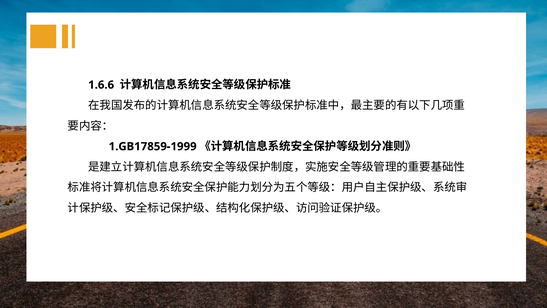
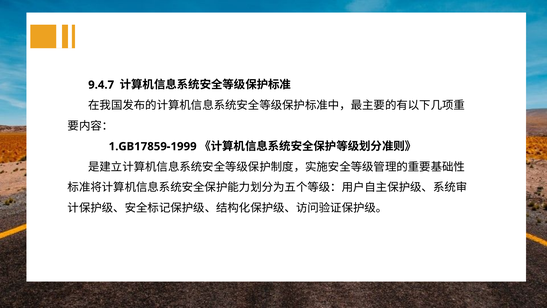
1.6.6: 1.6.6 -> 9.4.7 (101, 85)
